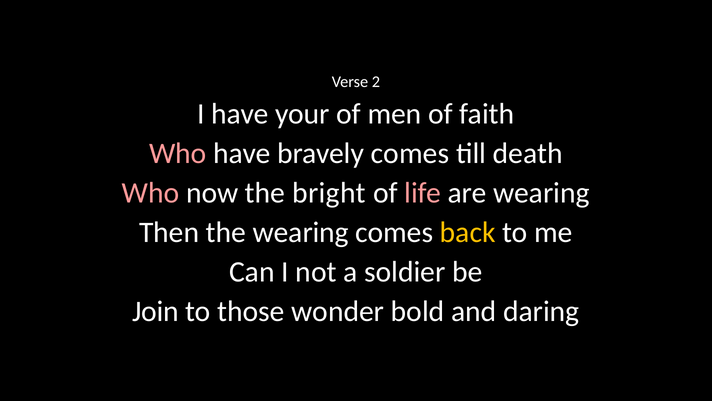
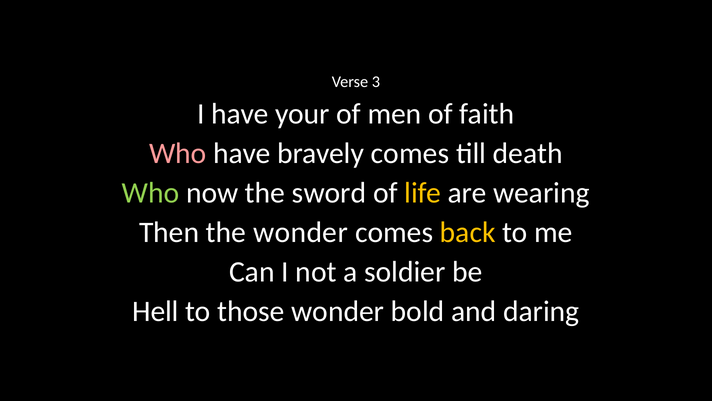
2: 2 -> 3 (376, 82)
Who colour: pink -> light green (151, 193)
bright: bright -> sword (329, 193)
life colour: pink -> yellow (423, 193)
the wearing: wearing -> wonder (301, 232)
Join: Join -> Hell (155, 311)
